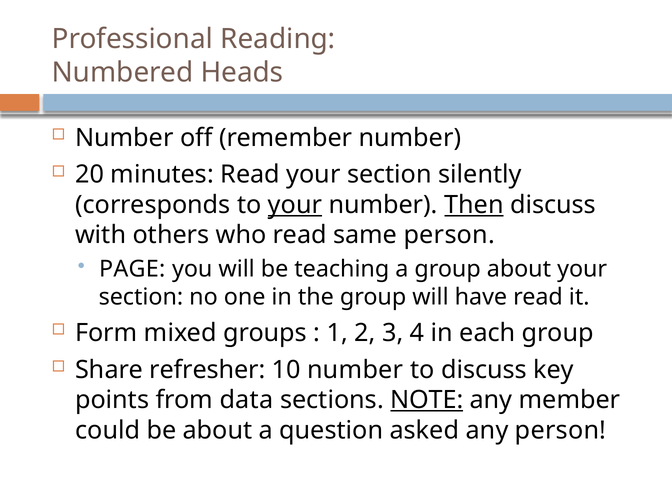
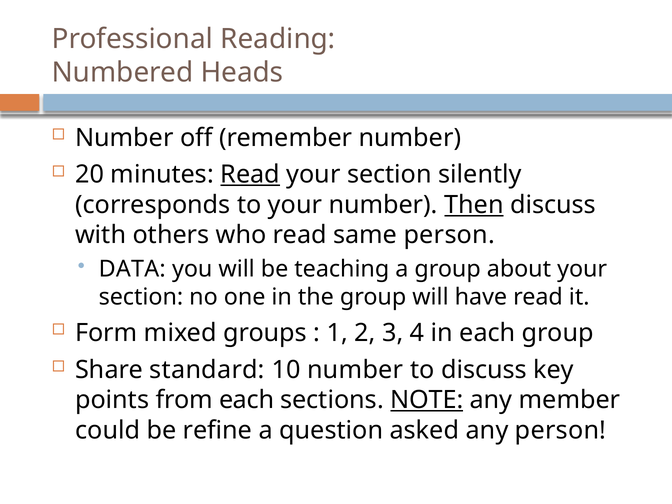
Read underline: none -> present (250, 175)
your underline: present -> none (295, 205)
PAGE: PAGE -> DATA (132, 269)
refresher: refresher -> standard (207, 370)
from data: data -> each (247, 400)
be about: about -> refine (217, 430)
